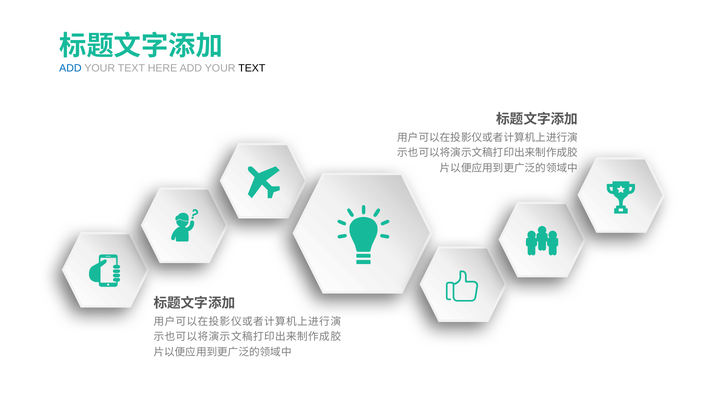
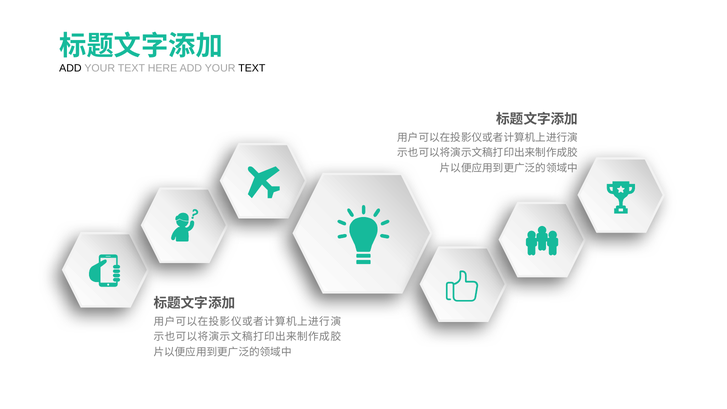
ADD colour: blue -> black (70, 68)
